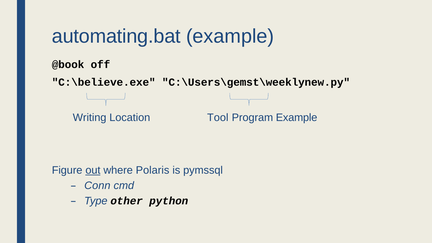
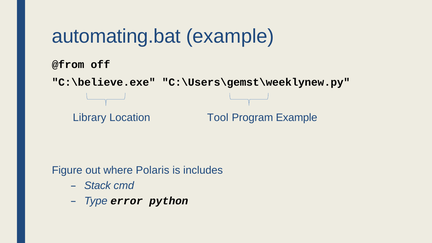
@book: @book -> @from (68, 65)
Writing: Writing -> Library (90, 117)
out underline: present -> none (93, 170)
pymssql: pymssql -> includes (203, 170)
Conn: Conn -> Stack (98, 186)
other: other -> error (127, 201)
